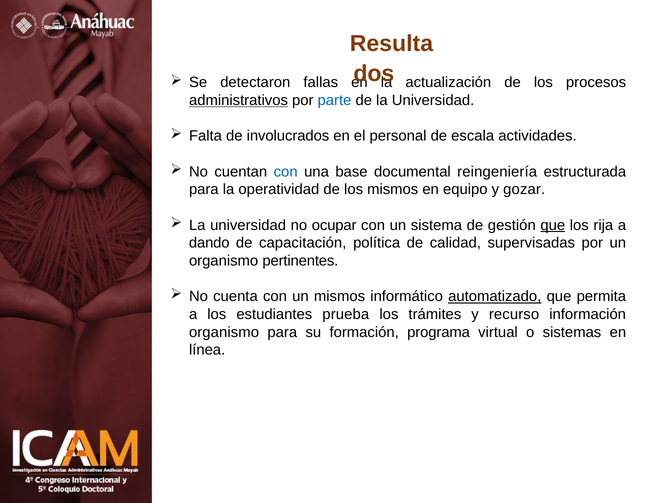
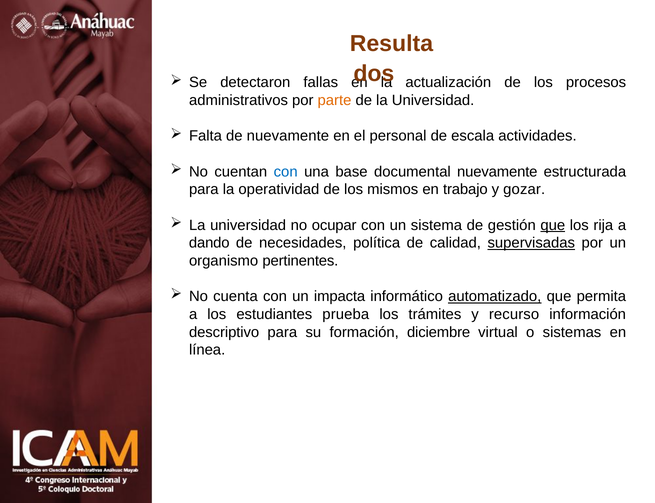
administrativos underline: present -> none (238, 100)
parte colour: blue -> orange (334, 100)
de involucrados: involucrados -> nuevamente (288, 136)
documental reingeniería: reingeniería -> nuevamente (497, 172)
equipo: equipo -> trabajo (465, 190)
capacitación: capacitación -> necesidades (303, 243)
supervisadas underline: none -> present (531, 243)
un mismos: mismos -> impacta (340, 296)
organismo: organismo -> descriptivo (224, 332)
programa: programa -> diciembre (439, 332)
